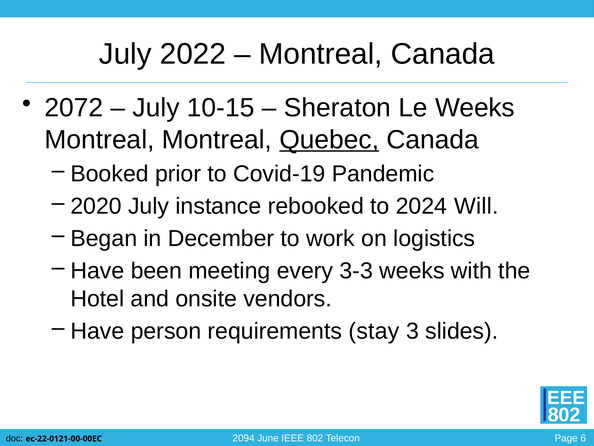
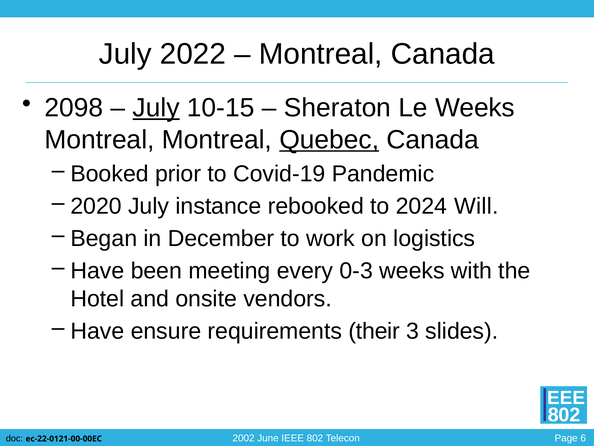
2072: 2072 -> 2098 (74, 108)
July underline: none -> present (156, 108)
3-3: 3-3 -> 0-3 (356, 271)
person: person -> ensure (166, 331)
stay: stay -> their (374, 331)
2094: 2094 -> 2002 (244, 438)
